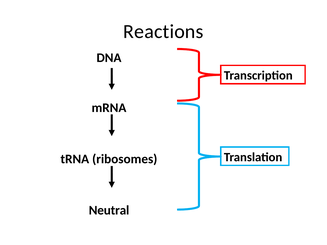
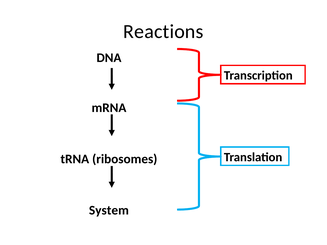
Neutral: Neutral -> System (109, 211)
